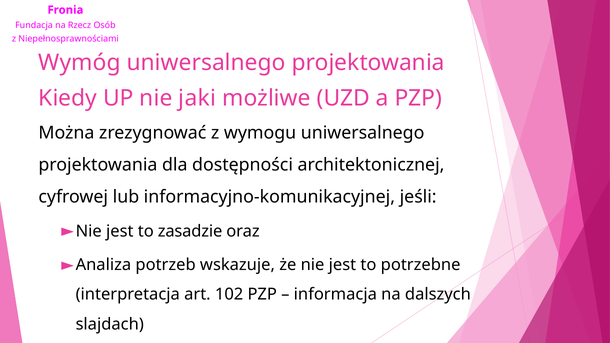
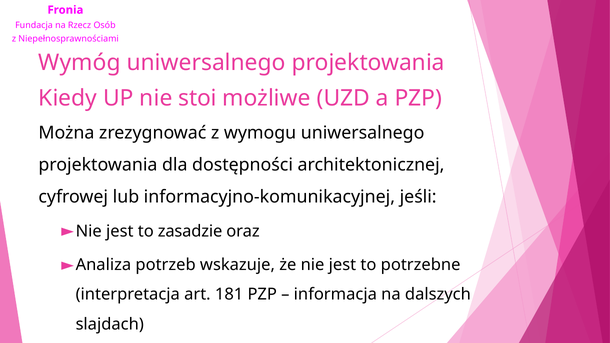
jaki: jaki -> stoi (197, 98)
102: 102 -> 181 (229, 295)
